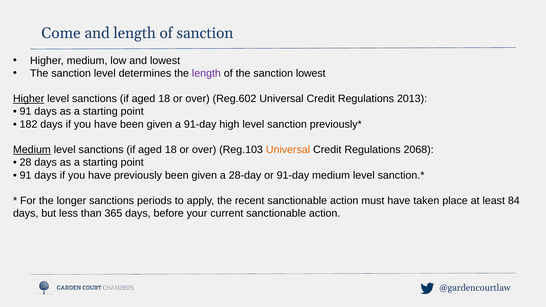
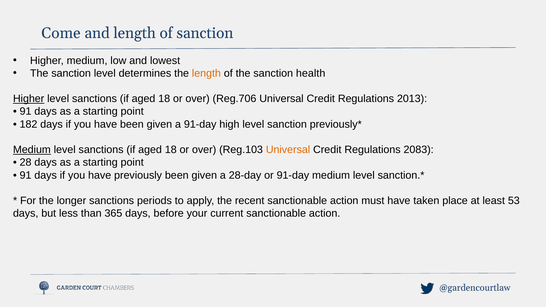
length colour: purple -> orange (206, 73)
sanction lowest: lowest -> health (311, 73)
Reg.602: Reg.602 -> Reg.706 (234, 99)
2068: 2068 -> 2083 (419, 150)
84: 84 -> 53 (514, 201)
